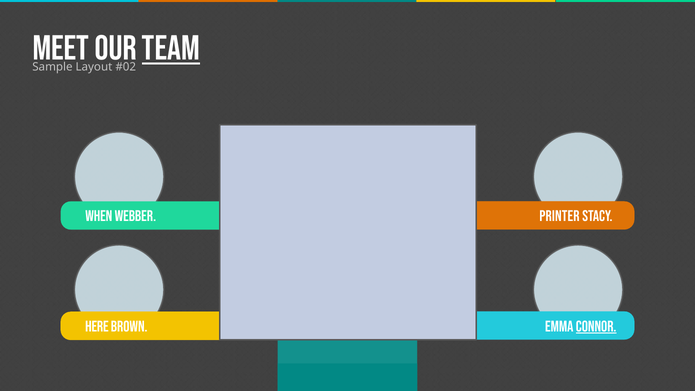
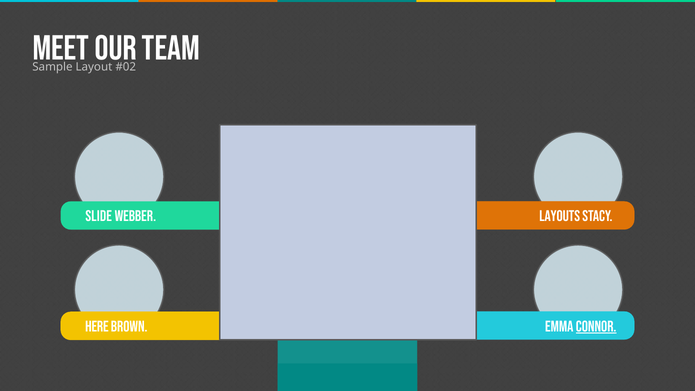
TEAM underline: present -> none (171, 48)
WHEN: WHEN -> SLIDE (99, 216)
Printer: Printer -> Layouts (560, 216)
